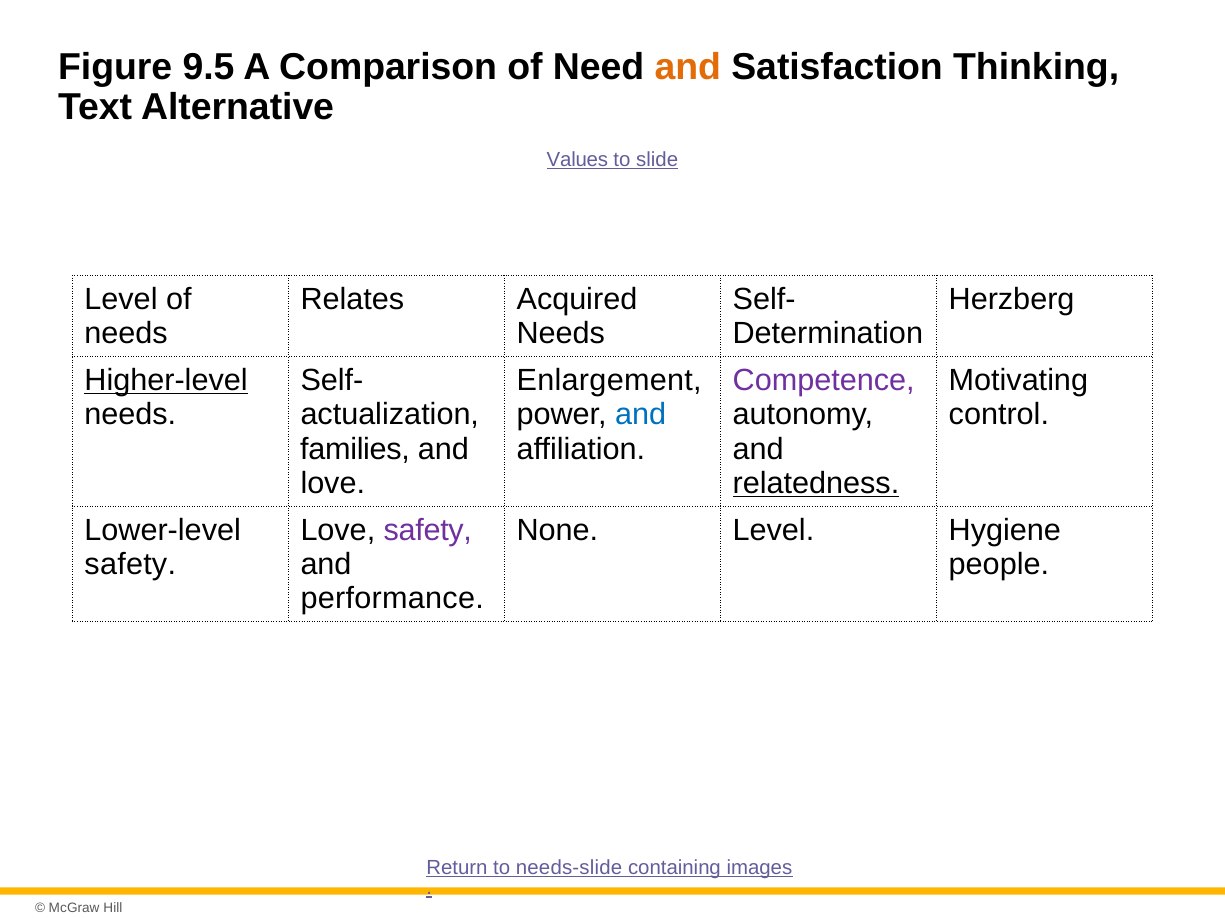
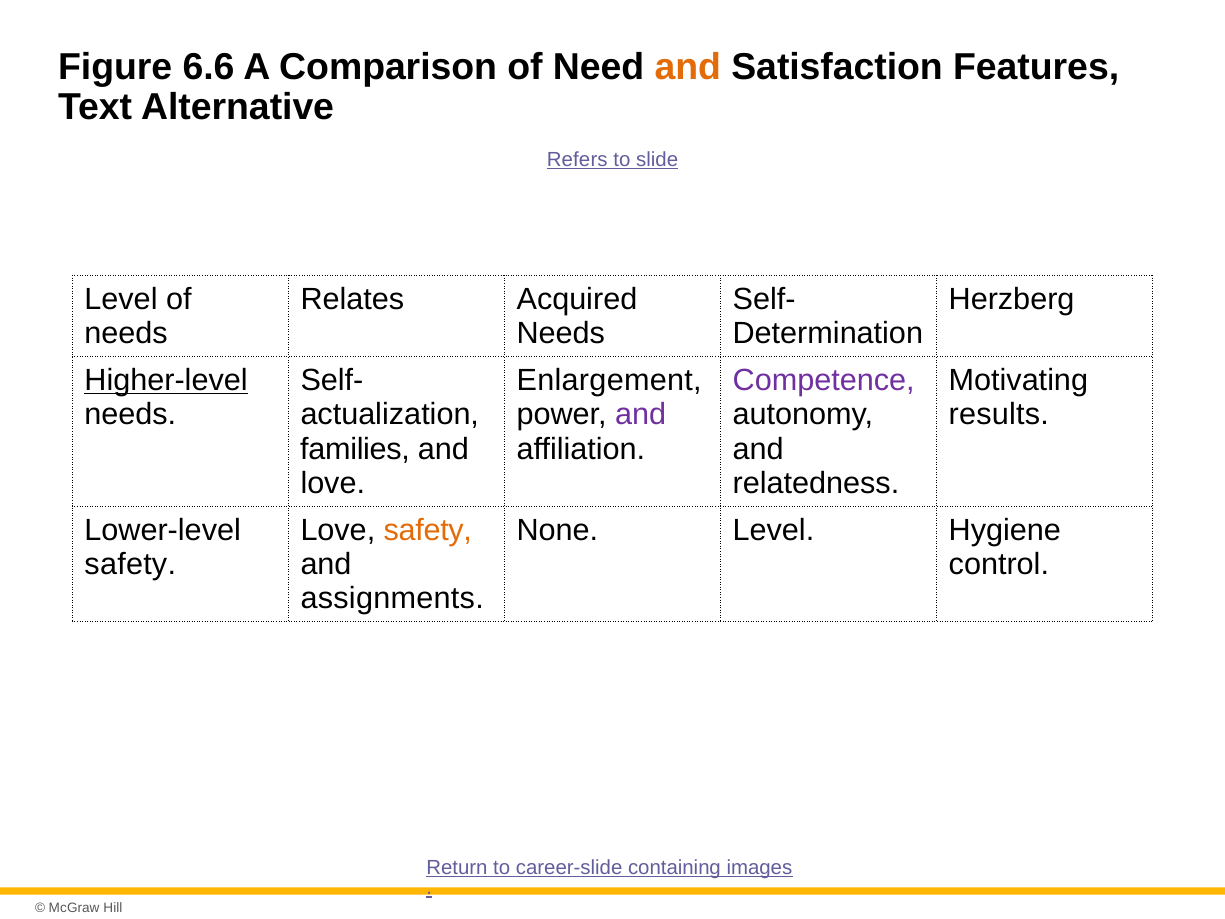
9.5: 9.5 -> 6.6 (209, 67)
Thinking: Thinking -> Features (1036, 67)
Values: Values -> Refers (577, 160)
and colour: blue -> purple (641, 415)
control: control -> results (999, 415)
relatedness underline: present -> none (816, 483)
safety colour: purple -> orange (428, 530)
people: people -> control (999, 564)
performance: performance -> assignments (392, 598)
needs-slide: needs-slide -> career-slide (569, 867)
